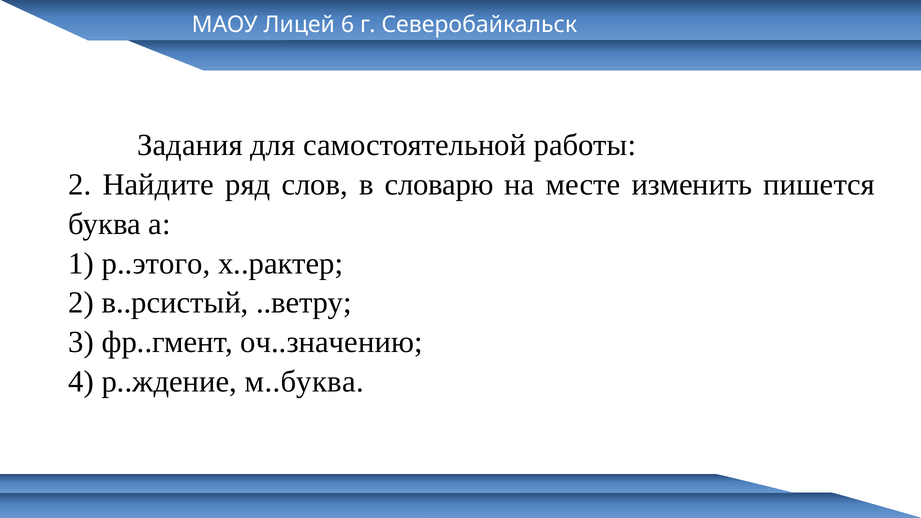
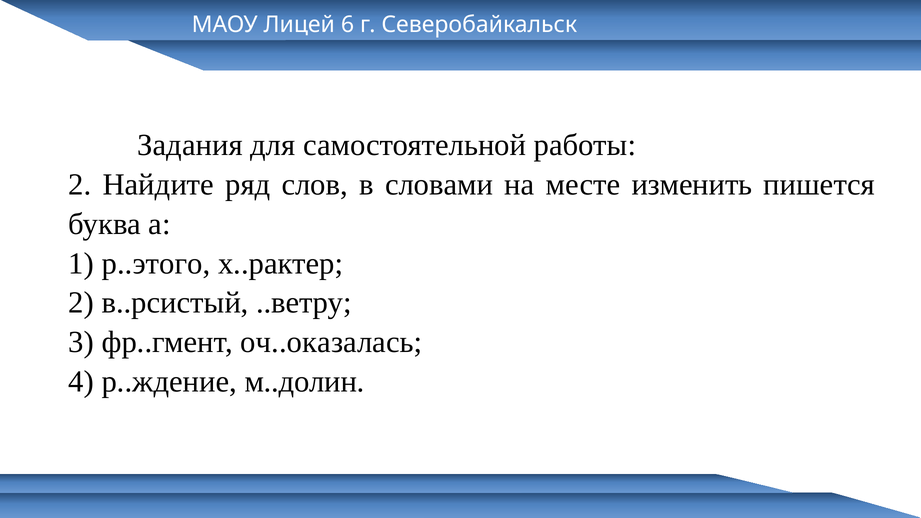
словарю: словарю -> словами (439, 185)
оч..значению: оч..значению -> оч..оказалась (331, 342)
м..буква: м..буква -> м..долин (305, 382)
